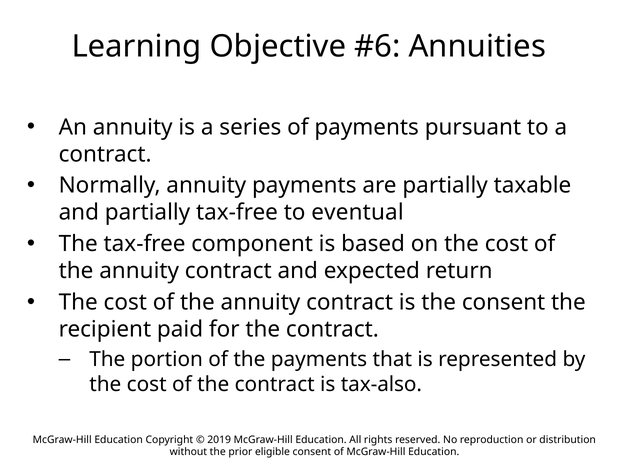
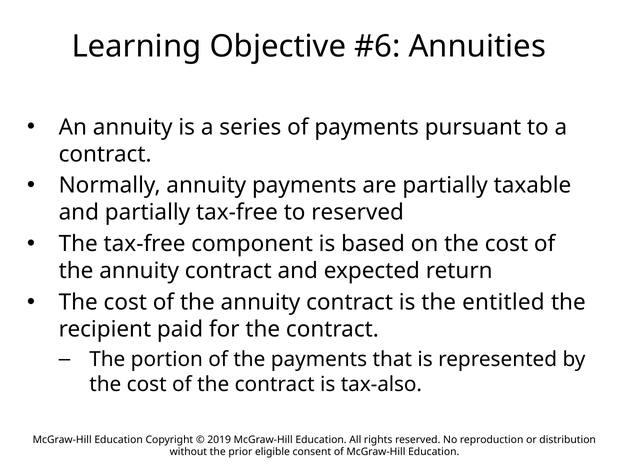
to eventual: eventual -> reserved (358, 213)
the consent: consent -> entitled (503, 303)
